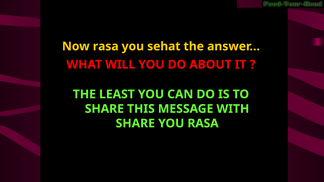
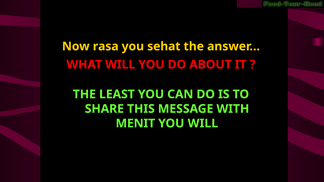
SHARE: SHARE -> MENIT (135, 124)
YOU RASA: RASA -> WILL (203, 124)
